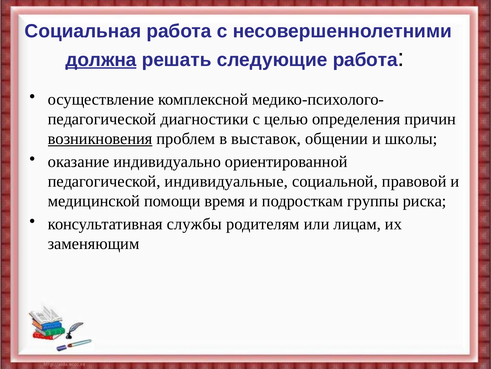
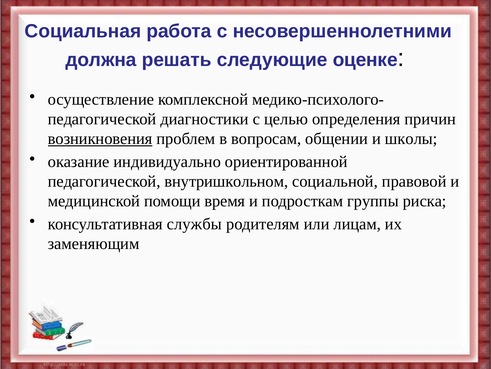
должна underline: present -> none (101, 60)
следующие работа: работа -> оценке (365, 60)
выставок: выставок -> вопросам (266, 139)
индивидуальные: индивидуальные -> внутришкольном (226, 181)
